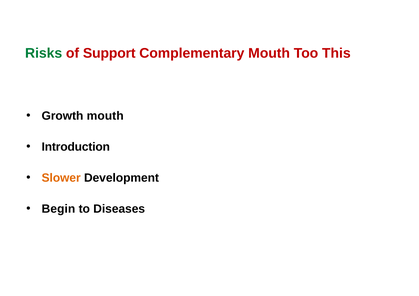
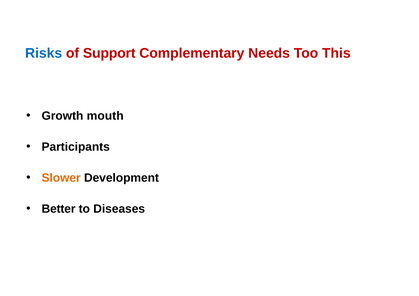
Risks colour: green -> blue (44, 53)
Complementary Mouth: Mouth -> Needs (269, 53)
Introduction: Introduction -> Participants (76, 147)
Begin: Begin -> Better (59, 209)
